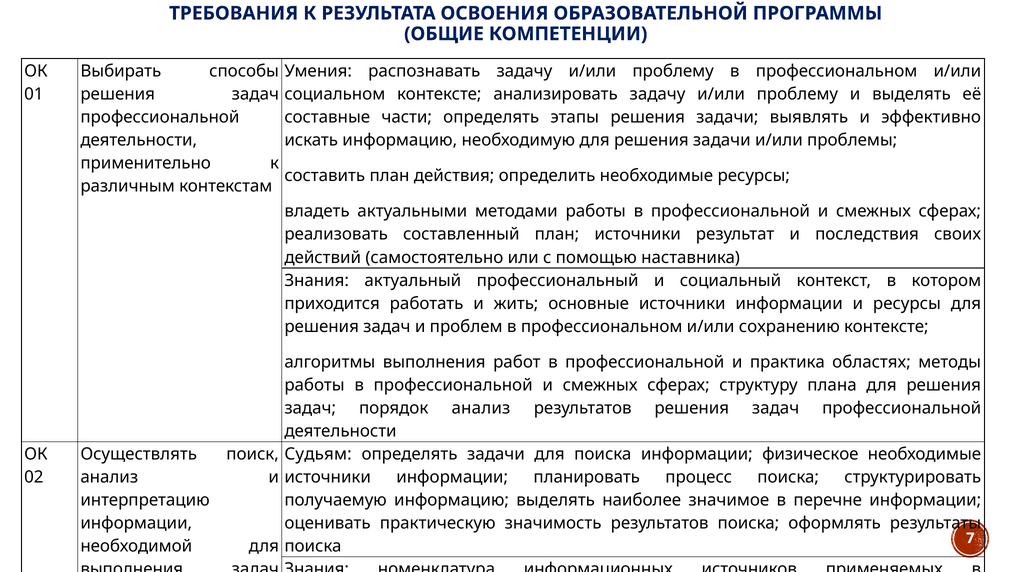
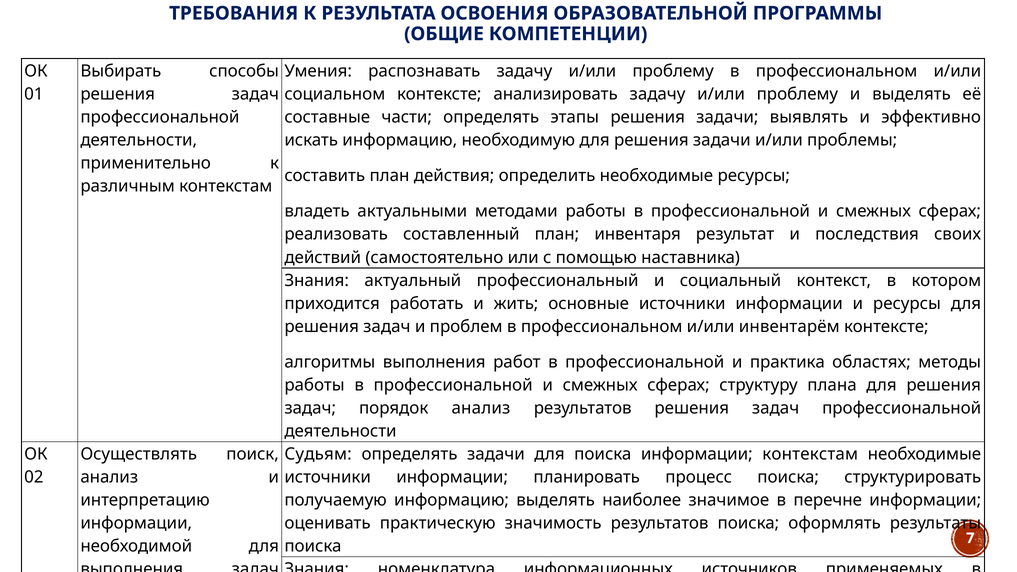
план источники: источники -> инвентаря (638, 234)
сохранению: сохранению -> инвентарём (789, 326)
информации физическое: физическое -> контекстам (810, 454)
